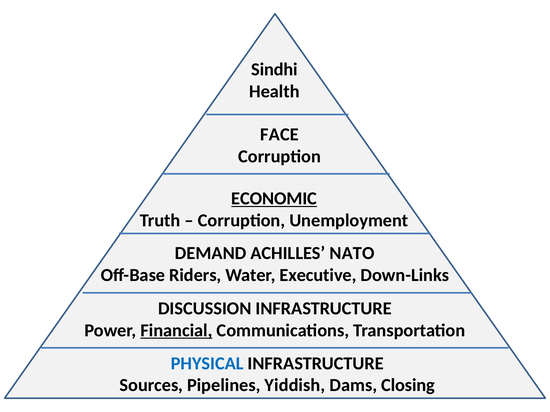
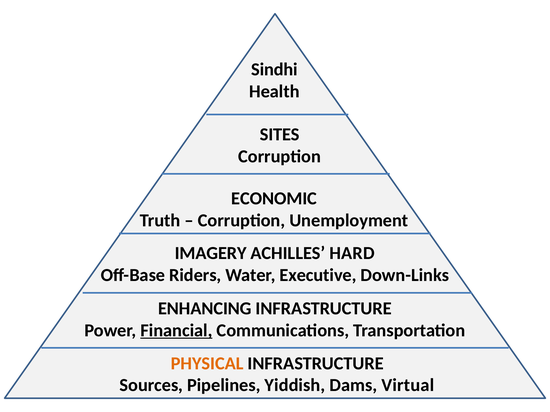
FACE: FACE -> SITES (280, 135)
ECONOMIC underline: present -> none (274, 199)
DEMAND: DEMAND -> IMAGERY (211, 253)
NATO: NATO -> HARD (352, 253)
DISCUSSION: DISCUSSION -> ENHANCING (205, 309)
PHYSICAL colour: blue -> orange (207, 364)
Closing: Closing -> Virtual (408, 386)
